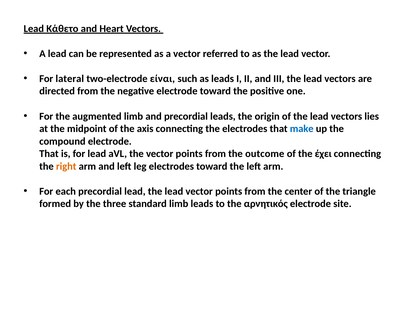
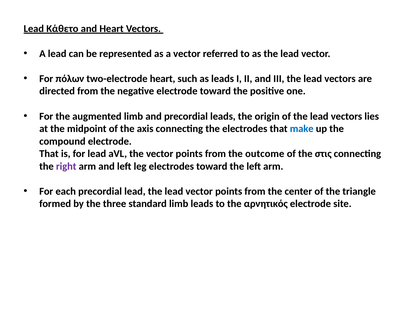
lateral: lateral -> πόλων (70, 79)
two-electrode είναι: είναι -> heart (163, 79)
έχει: έχει -> στις (323, 154)
right colour: orange -> purple (66, 166)
